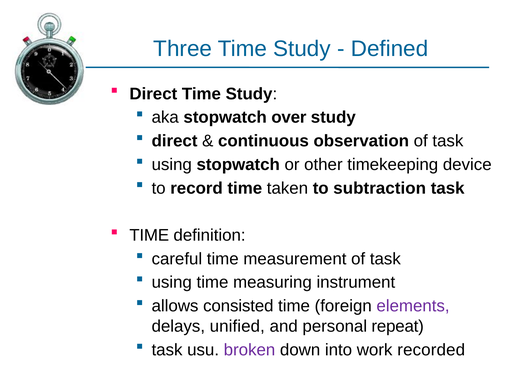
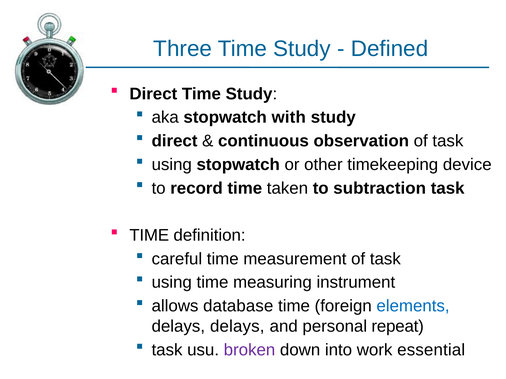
over: over -> with (289, 118)
consisted: consisted -> database (238, 306)
elements colour: purple -> blue (413, 306)
delays unified: unified -> delays (237, 327)
recorded: recorded -> essential (431, 350)
